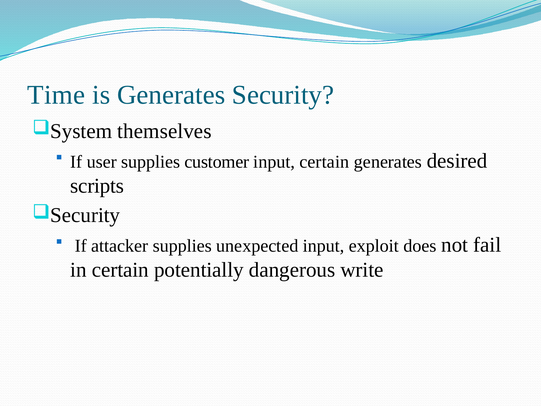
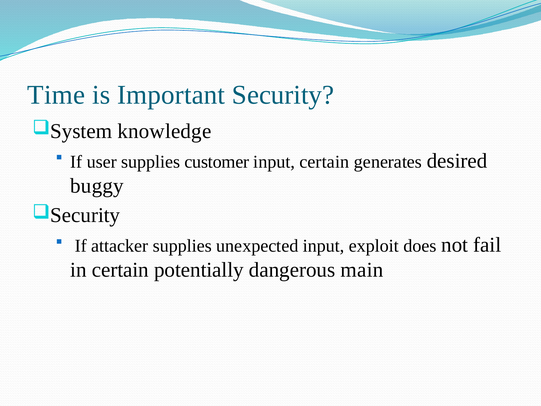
is Generates: Generates -> Important (171, 95)
themselves: themselves -> knowledge (164, 131)
scripts: scripts -> buggy (97, 186)
write: write -> main (362, 270)
